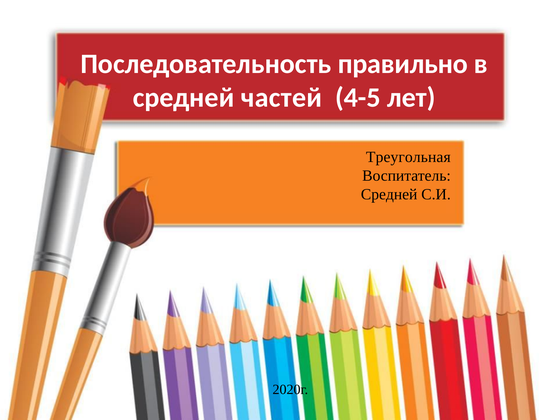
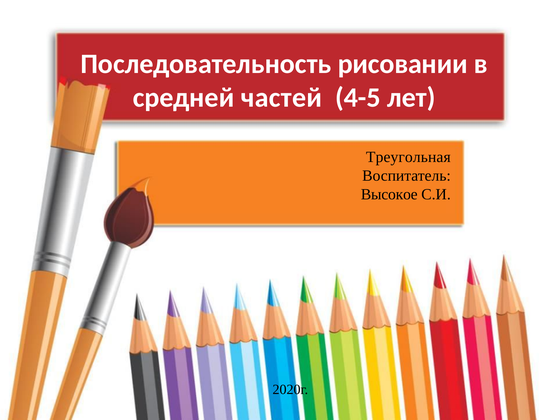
правильно: правильно -> рисовании (403, 64)
Средней: Средней -> Высокое (389, 195)
